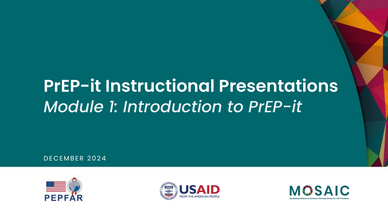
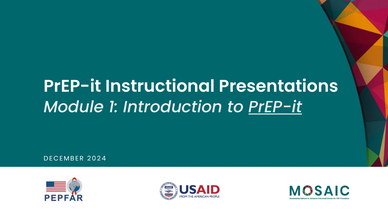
PrEP-it underline: none -> present (275, 107)
